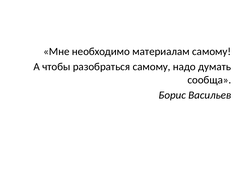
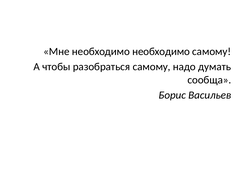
необходимо материалам: материалам -> необходимо (161, 52)
